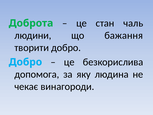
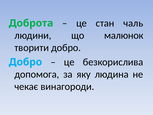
бажання: бажання -> малюнок (124, 35)
